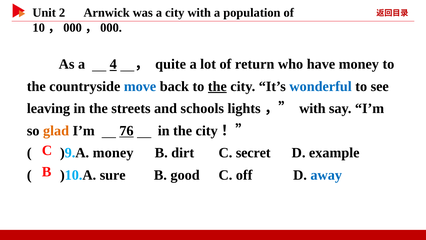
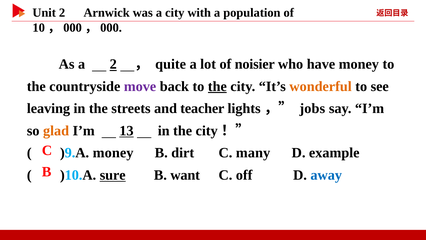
a 4: 4 -> 2 (113, 64)
return: return -> noisier (255, 64)
move colour: blue -> purple (140, 86)
wonderful colour: blue -> orange (321, 86)
schools: schools -> teacher (202, 108)
with: with -> jobs (312, 108)
76: 76 -> 13 (126, 131)
secret: secret -> many (253, 153)
sure underline: none -> present (113, 175)
good: good -> want (185, 175)
